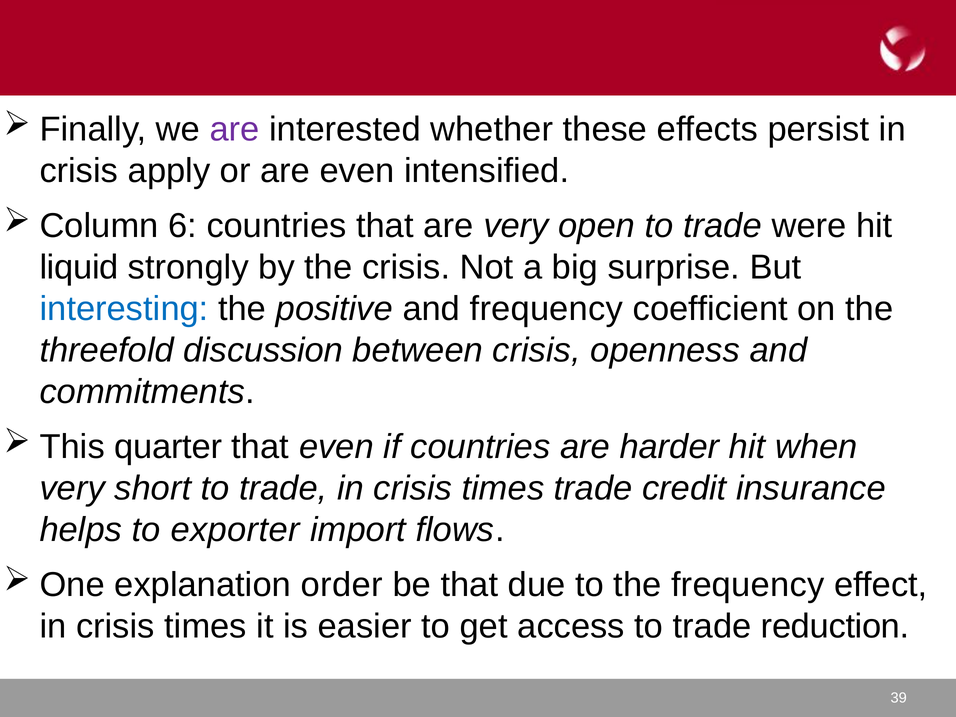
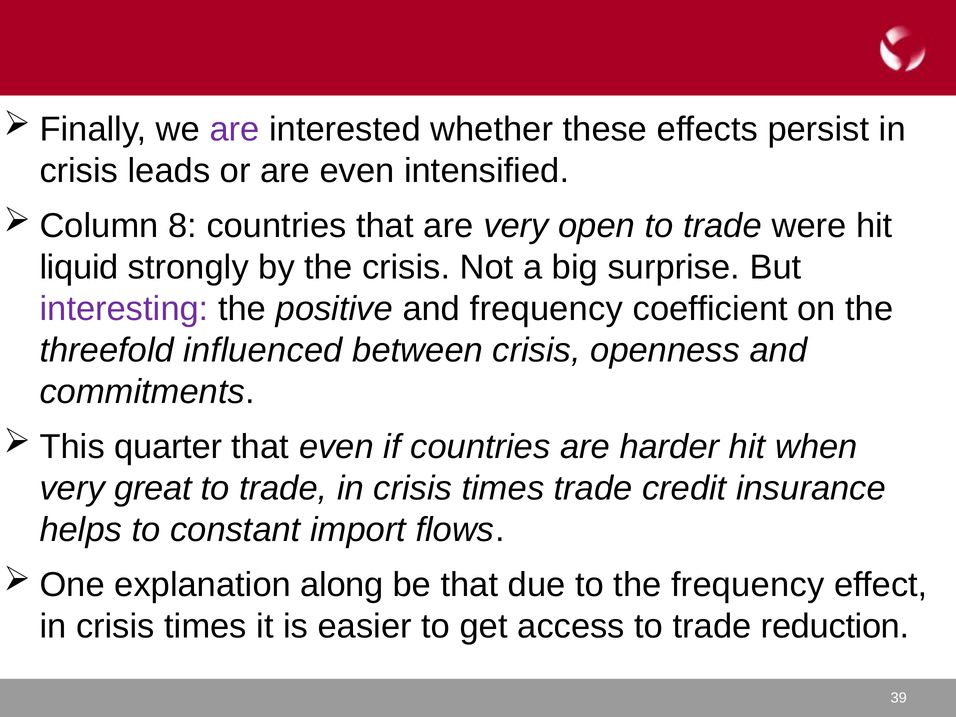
apply: apply -> leads (169, 171)
6: 6 -> 8 (183, 226)
interesting colour: blue -> purple (124, 309)
discussion: discussion -> influenced (263, 350)
short: short -> great (153, 488)
exporter: exporter -> constant (235, 530)
order: order -> along (342, 585)
